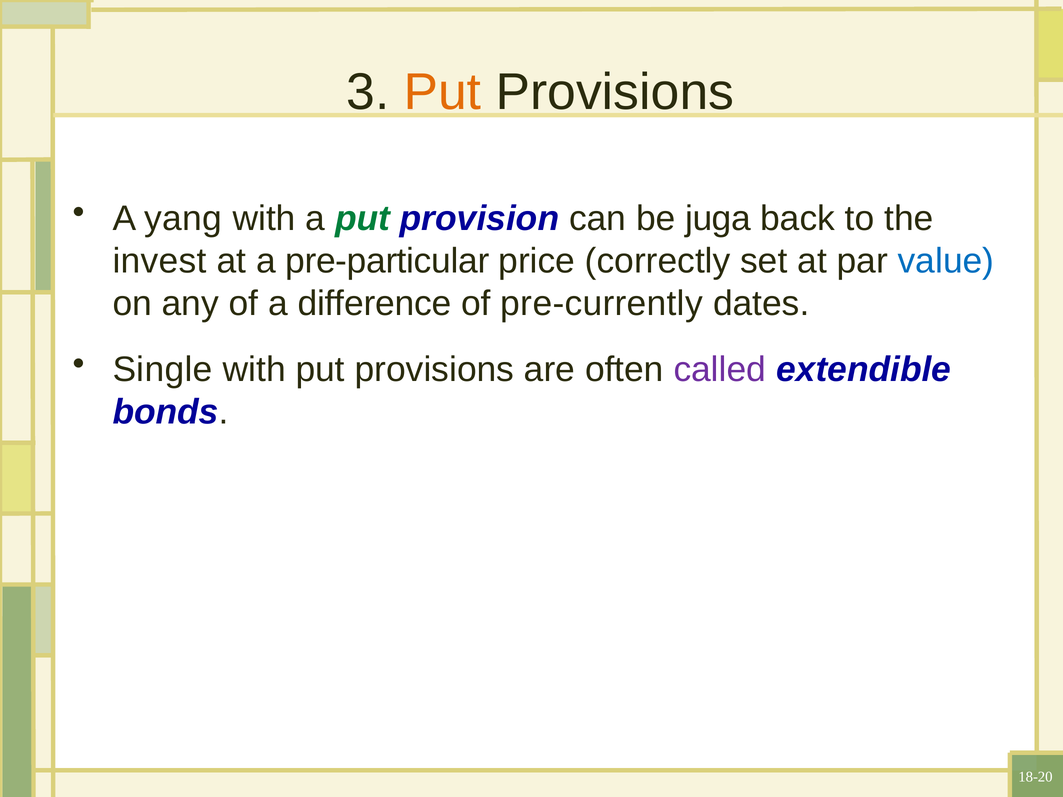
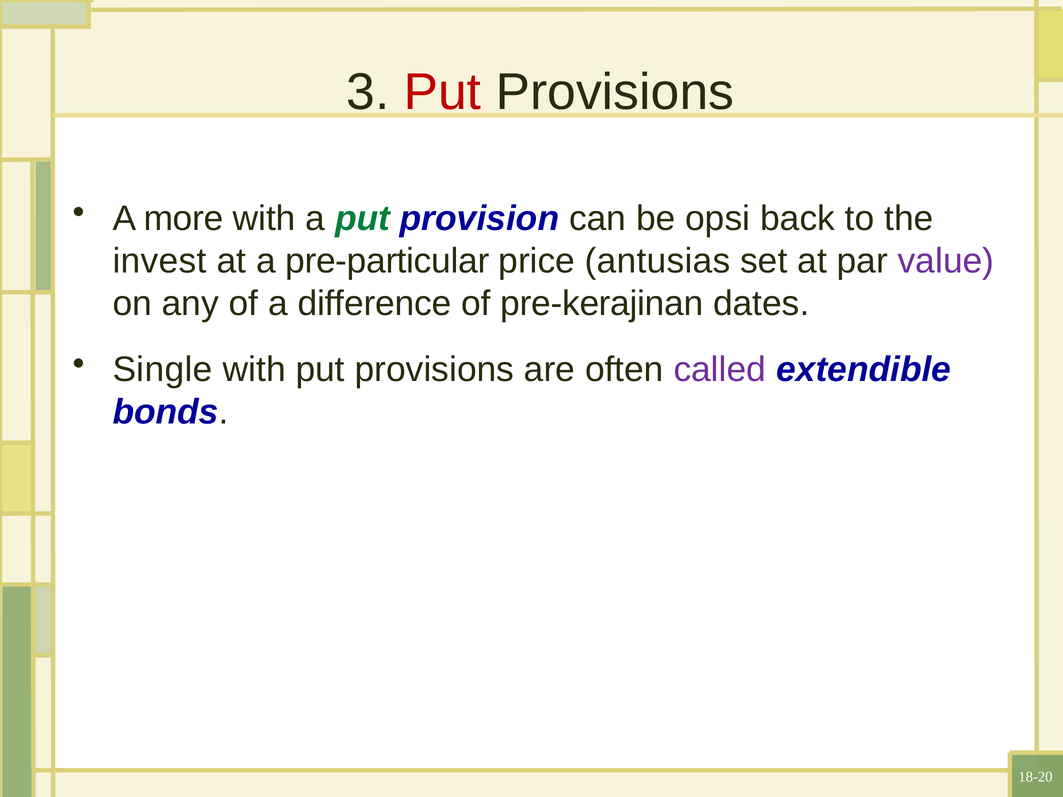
Put colour: orange -> red (442, 92)
yang: yang -> more (183, 219)
juga: juga -> opsi (718, 219)
correctly: correctly -> antusias (658, 261)
value colour: blue -> purple (946, 261)
pre-currently: pre-currently -> pre-kerajinan (602, 304)
